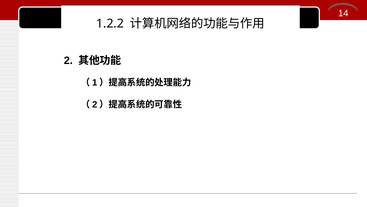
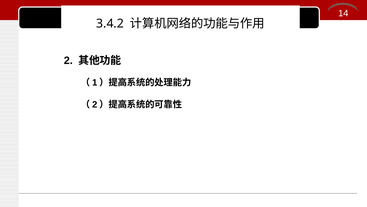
1.2.2: 1.2.2 -> 3.4.2 (110, 23)
